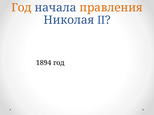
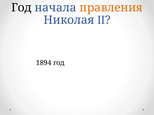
Год colour: orange -> black (21, 8)
